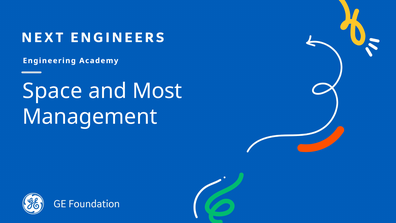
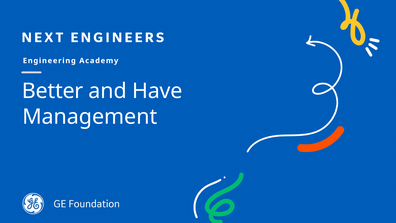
Space: Space -> Better (53, 91)
Most: Most -> Have (157, 91)
